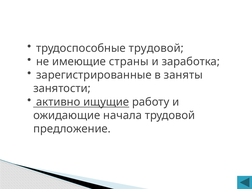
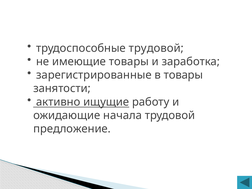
имеющие страны: страны -> товары (129, 62)
в заняты: заняты -> товары (183, 75)
